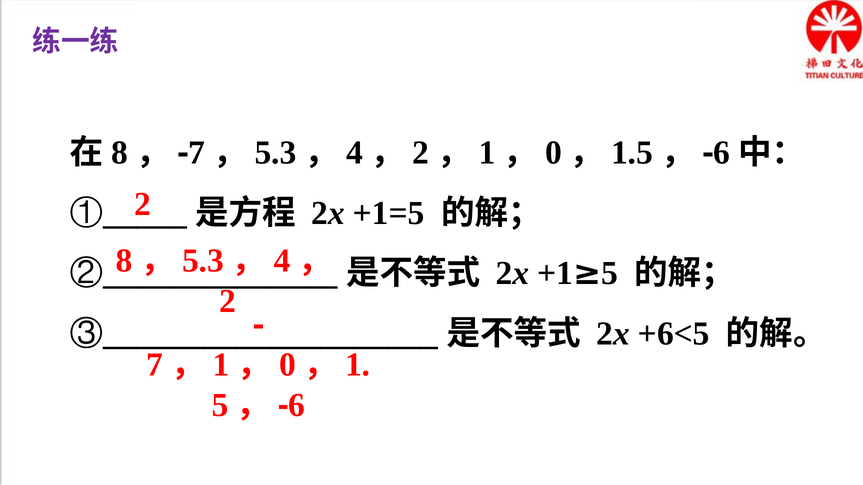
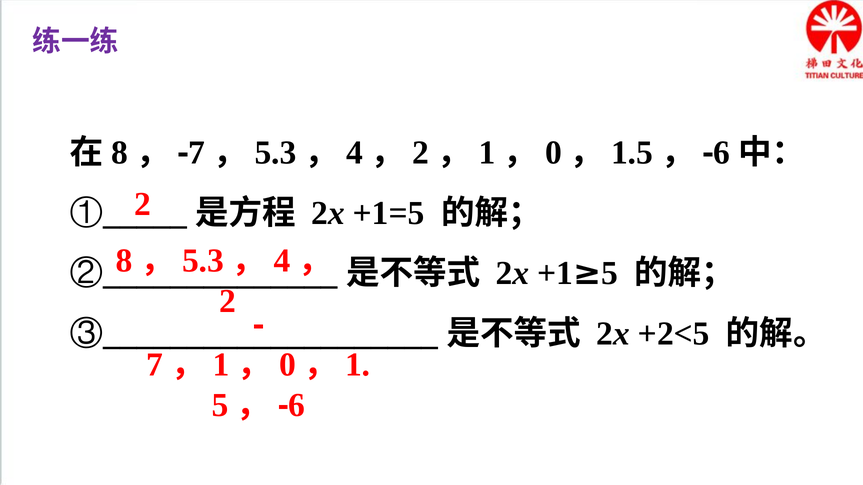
+6<5: +6<5 -> +2<5 (674, 334)
